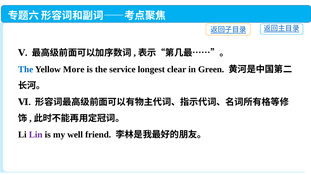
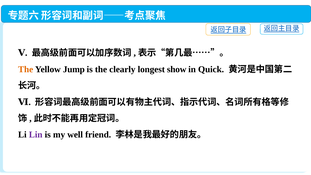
The colour: blue -> orange (26, 69)
More: More -> Jump (74, 69)
service: service -> clearly (122, 69)
clear: clear -> show (177, 69)
Green: Green -> Quick (211, 69)
